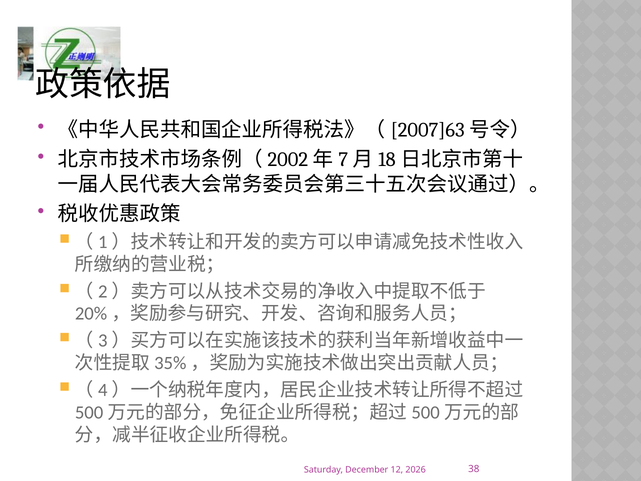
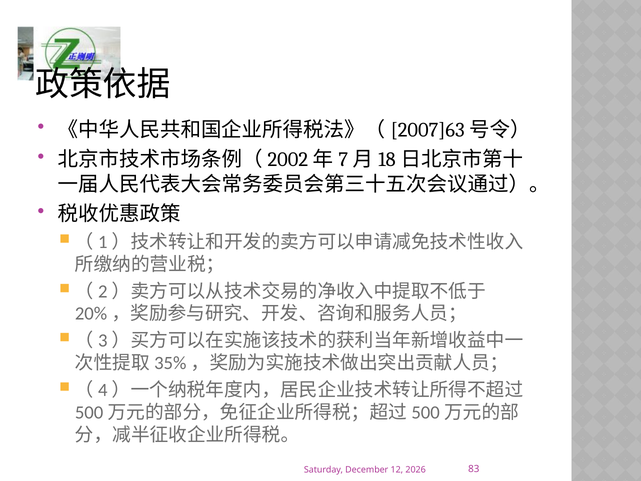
38: 38 -> 83 (474, 469)
